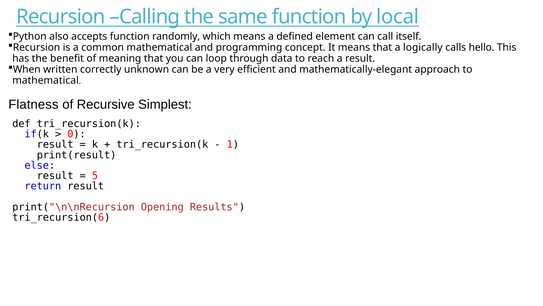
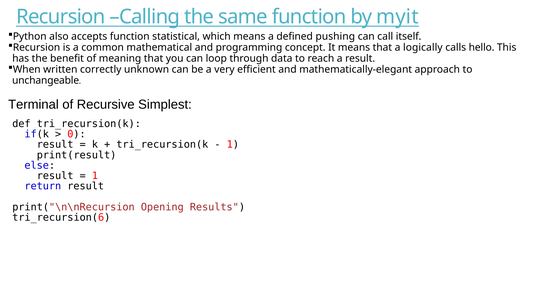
local: local -> myit (397, 17)
randomly: randomly -> statistical (176, 36)
element: element -> pushing (335, 36)
mathematical: mathematical -> unchangeable (46, 80)
Flatness: Flatness -> Terminal (33, 104)
5: 5 -> 1 (95, 175)
